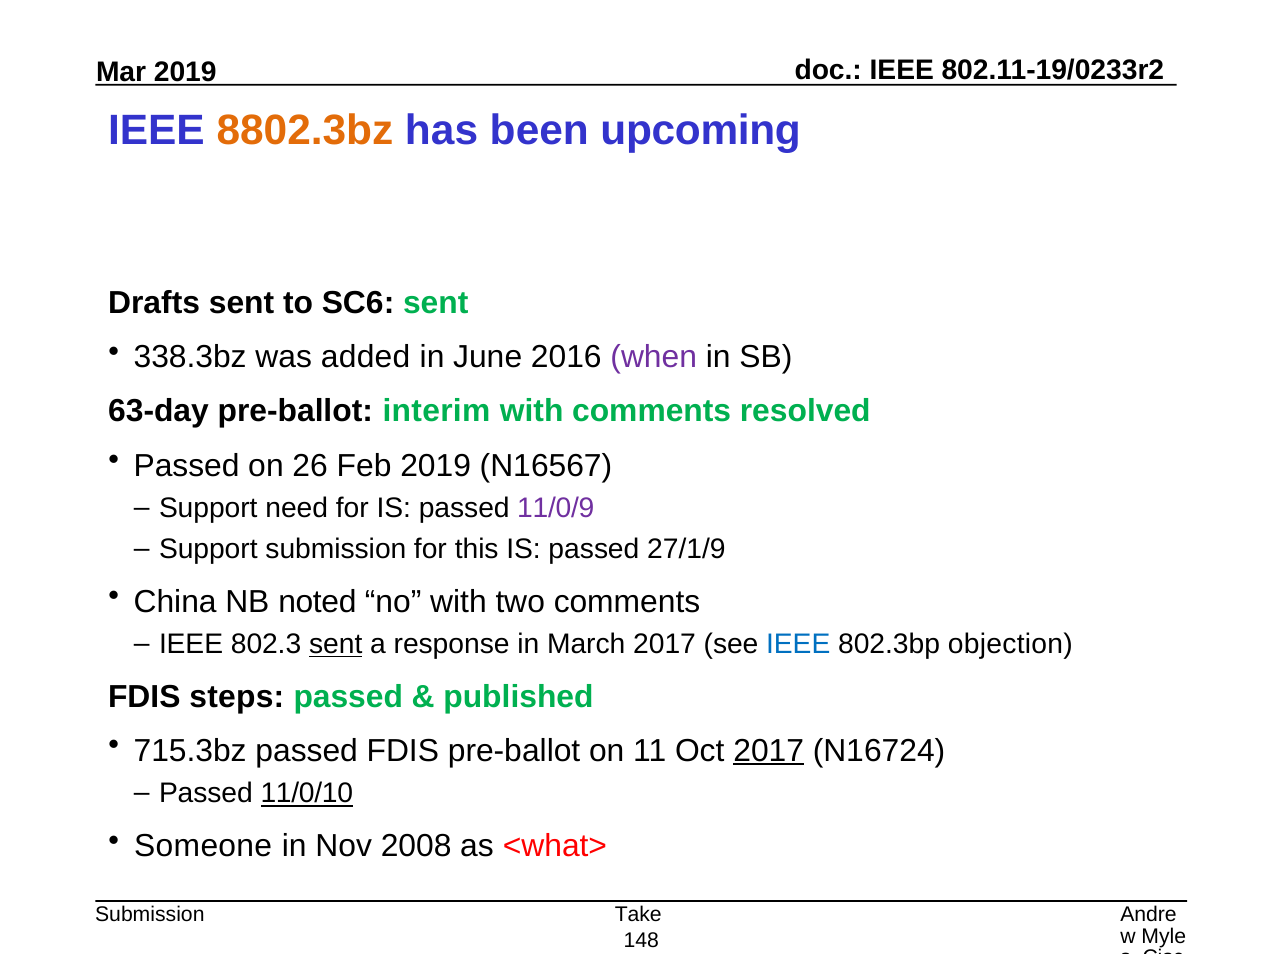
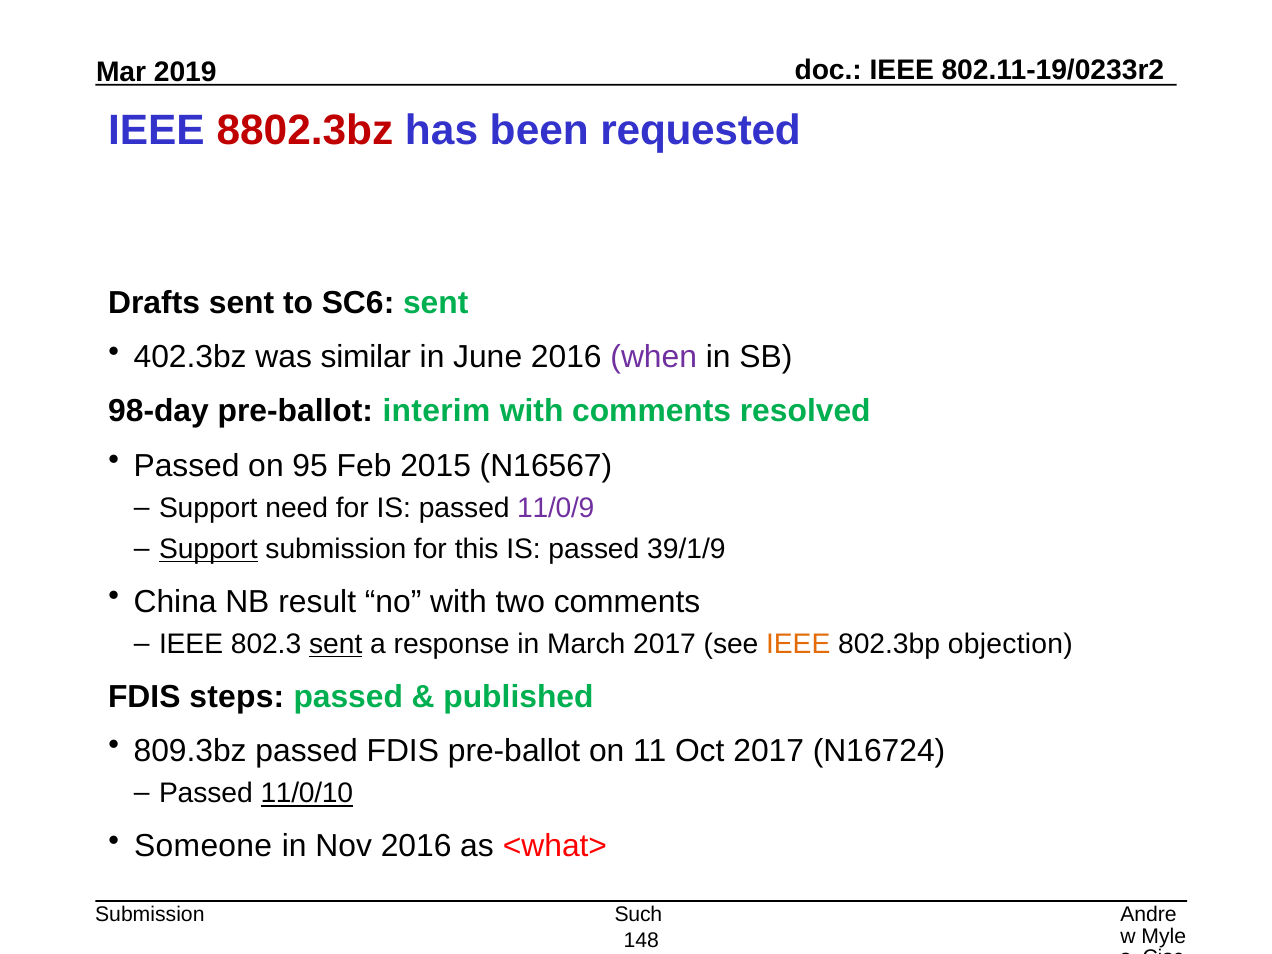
8802.3bz colour: orange -> red (305, 130)
upcoming: upcoming -> requested (701, 130)
338.3bz: 338.3bz -> 402.3bz (190, 357)
added: added -> similar (366, 357)
63-day: 63-day -> 98-day (158, 411)
26: 26 -> 95 (310, 466)
Feb 2019: 2019 -> 2015 (436, 466)
Support underline: none -> present (208, 549)
27/1/9: 27/1/9 -> 39/1/9 (686, 549)
noted: noted -> result (317, 602)
IEEE colour: blue -> orange (798, 644)
715.3bz: 715.3bz -> 809.3bz (190, 751)
2017 underline: present -> none (769, 751)
Nov 2008: 2008 -> 2016 (416, 846)
Take: Take -> Such (638, 915)
